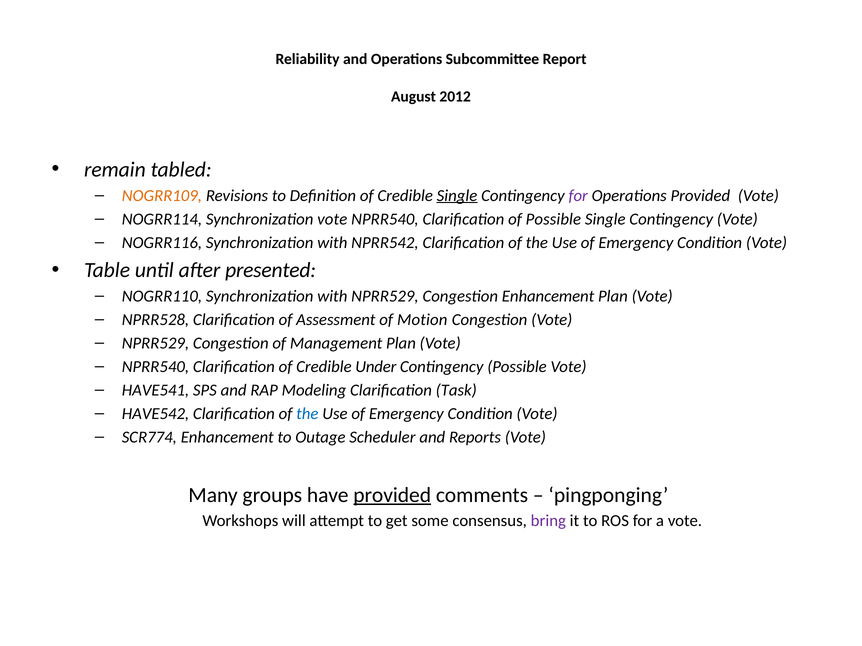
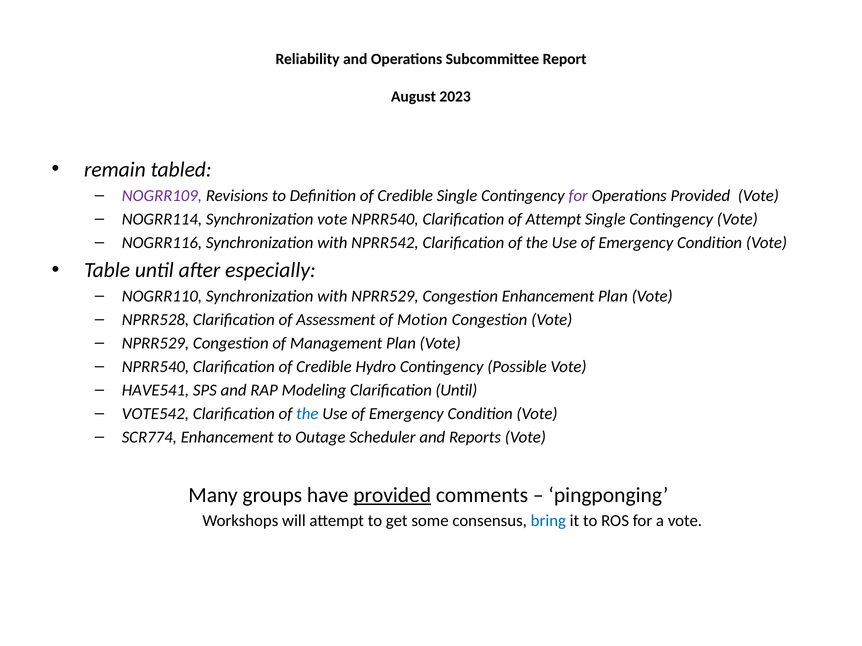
2012: 2012 -> 2023 (455, 97)
NOGRR109 colour: orange -> purple (162, 196)
Single underline: present -> none (457, 196)
of Possible: Possible -> Attempt (553, 219)
presented: presented -> especially (270, 270)
Under: Under -> Hydro (376, 367)
Clarification Task: Task -> Until (456, 390)
HAVE542: HAVE542 -> VOTE542 (155, 414)
bring colour: purple -> blue (548, 521)
